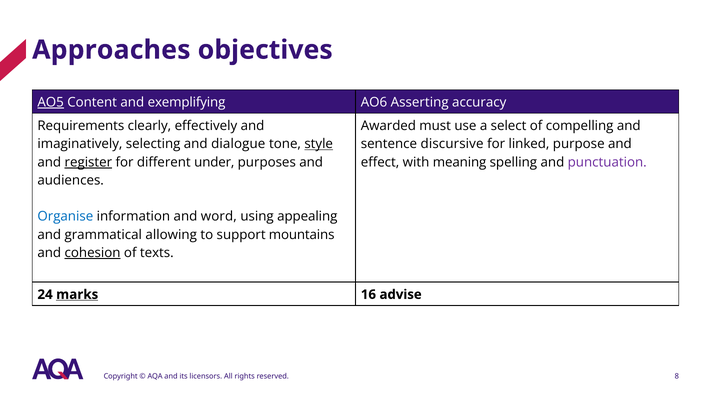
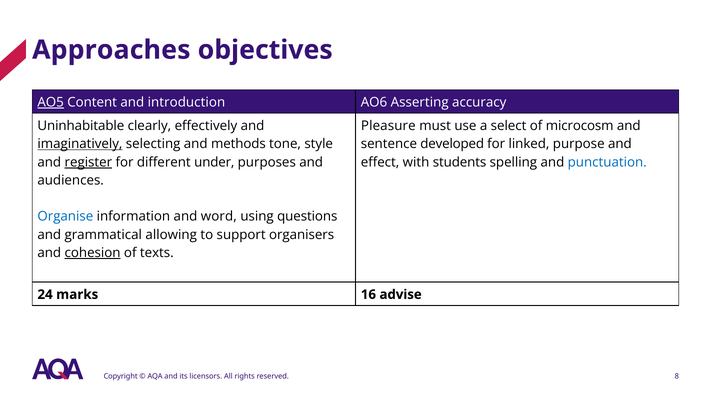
exemplifying: exemplifying -> introduction (186, 102)
Requirements: Requirements -> Uninhabitable (81, 126)
Awarded: Awarded -> Pleasure (388, 126)
compelling: compelling -> microcosm (580, 126)
imaginatively underline: none -> present (80, 144)
dialogue: dialogue -> methods (238, 144)
style underline: present -> none (319, 144)
discursive: discursive -> developed (452, 144)
meaning: meaning -> students (460, 162)
punctuation colour: purple -> blue (607, 162)
appealing: appealing -> questions (307, 217)
mountains: mountains -> organisers (302, 235)
marks underline: present -> none (77, 294)
